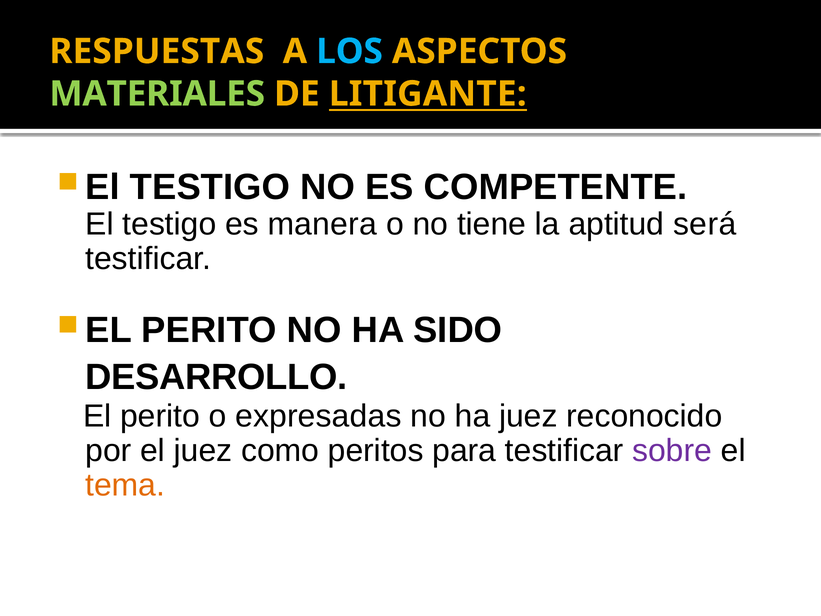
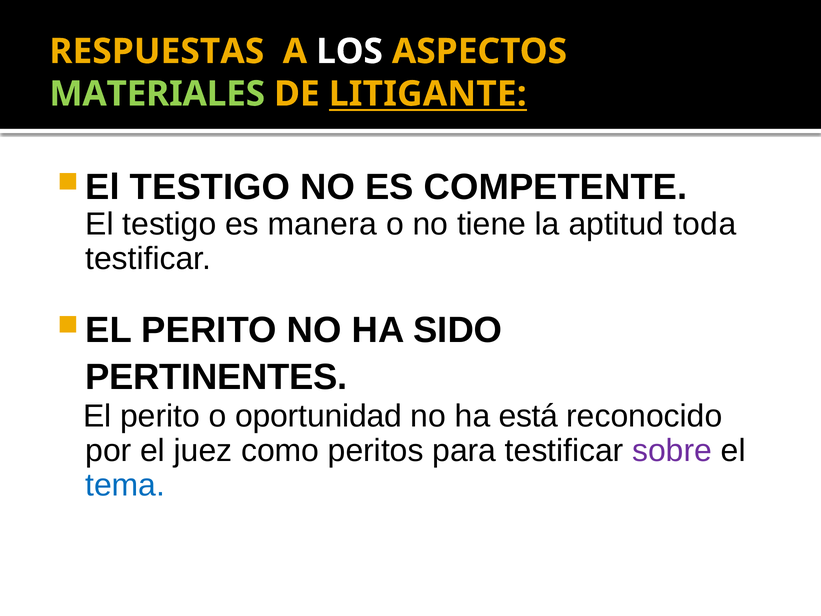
LOS colour: light blue -> white (350, 51)
será: será -> toda (705, 224)
DESARROLLO: DESARROLLO -> PERTINENTES (216, 377)
expresadas: expresadas -> oportunidad (319, 416)
ha juez: juez -> está (528, 416)
tema colour: orange -> blue (125, 485)
